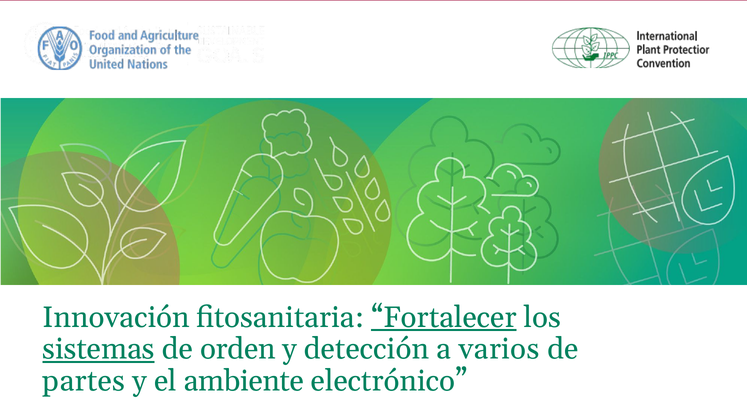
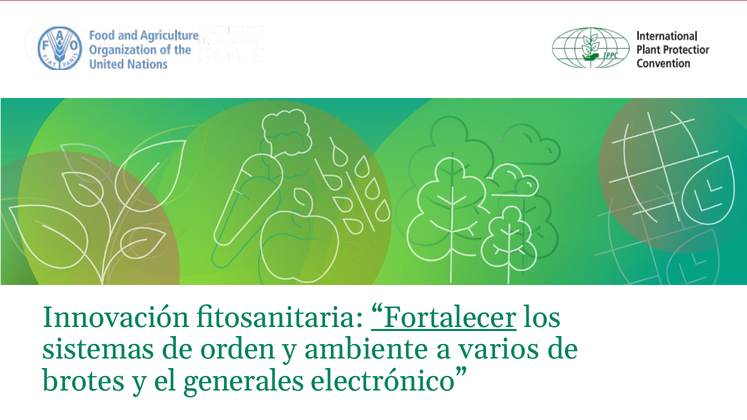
sistemas underline: present -> none (99, 349)
detección: detección -> ambiente (366, 349)
partes: partes -> brotes (84, 381)
ambiente: ambiente -> generales (244, 381)
